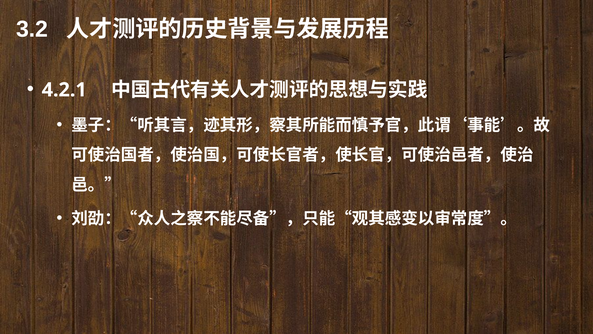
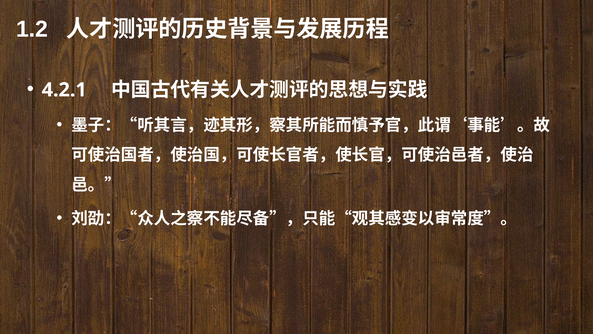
3.2: 3.2 -> 1.2 (32, 29)
